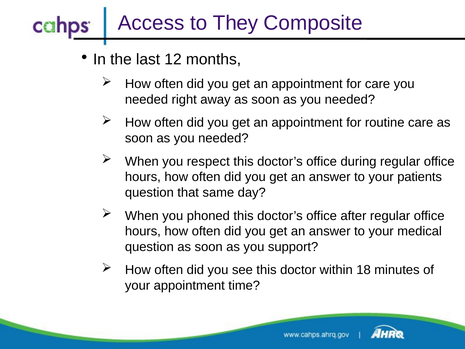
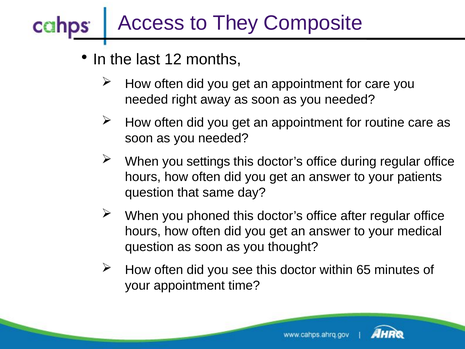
respect: respect -> settings (208, 161)
support: support -> thought (293, 247)
18: 18 -> 65 (364, 270)
